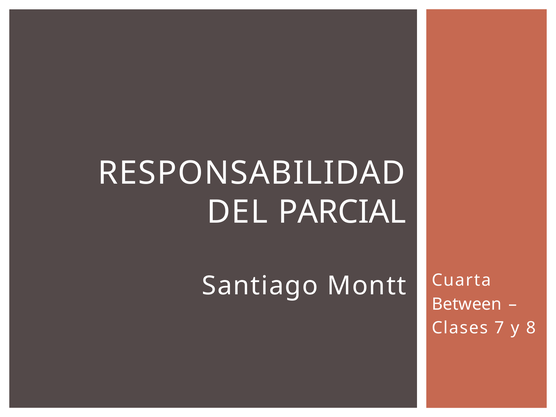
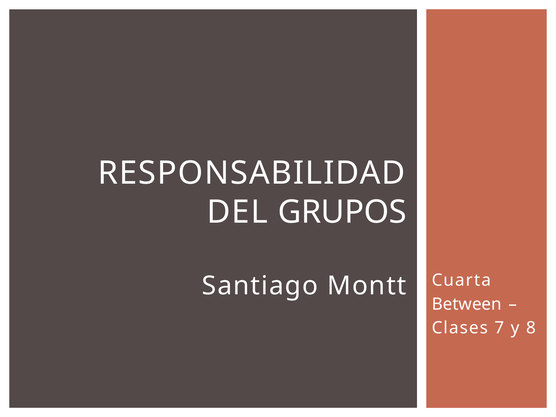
PARCIAL: PARCIAL -> GRUPOS (342, 212)
